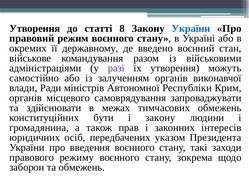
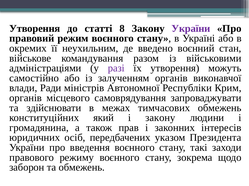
України colour: blue -> purple (191, 29)
державному: державному -> неухильним (90, 49)
бути: бути -> який (104, 118)
